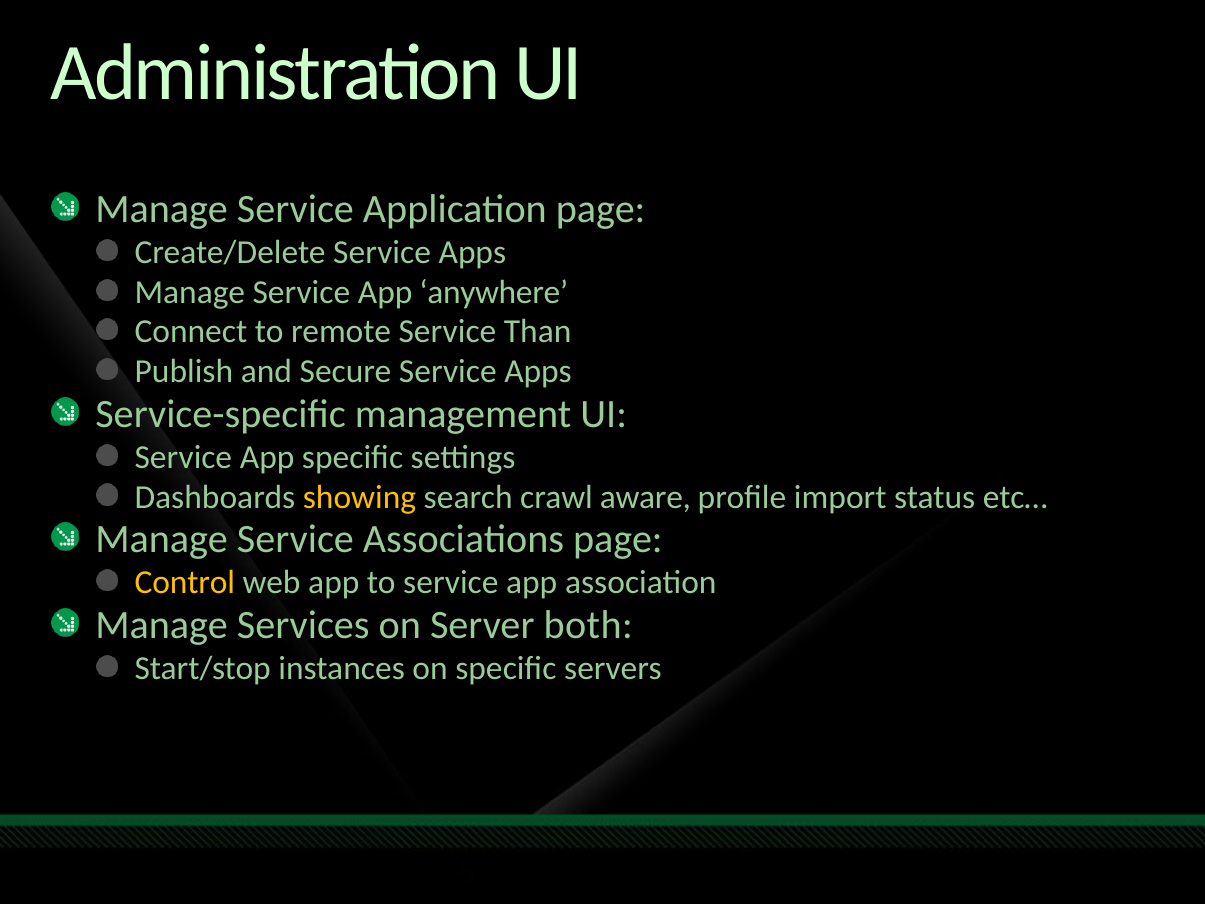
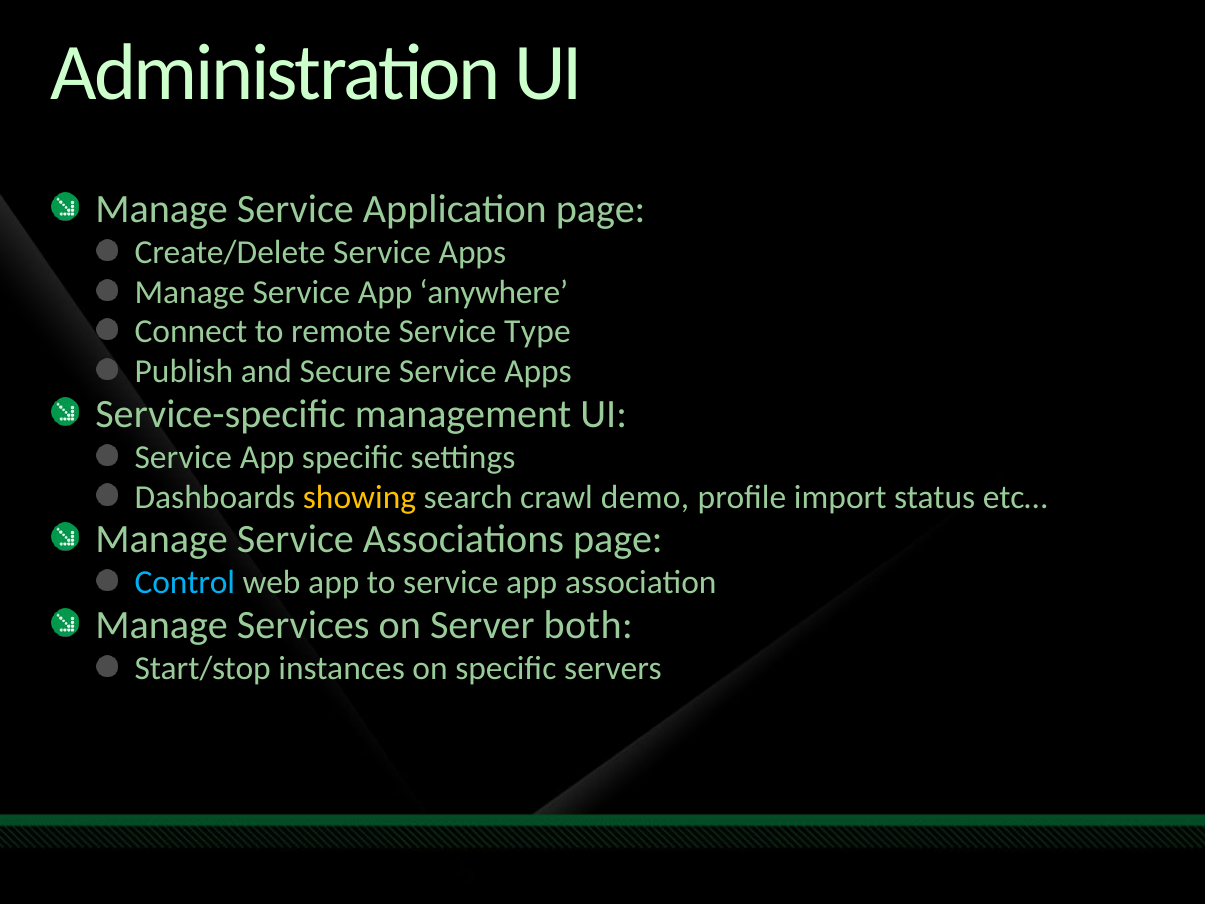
Than: Than -> Type (538, 332)
aware: aware -> demo (645, 497)
Control colour: yellow -> light blue (185, 583)
